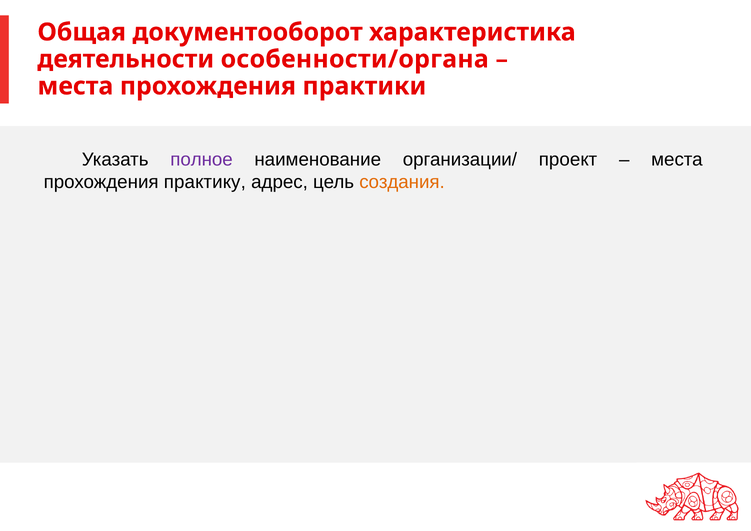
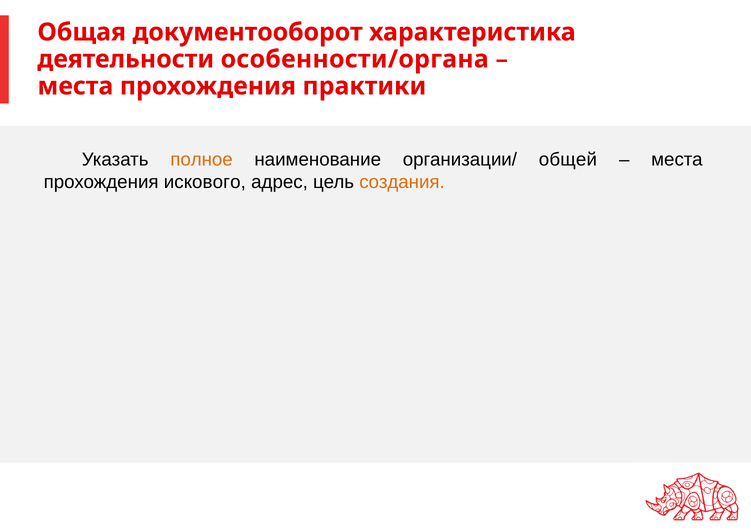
полное colour: purple -> orange (202, 160)
проект: проект -> общей (568, 160)
практику: практику -> искового (205, 182)
